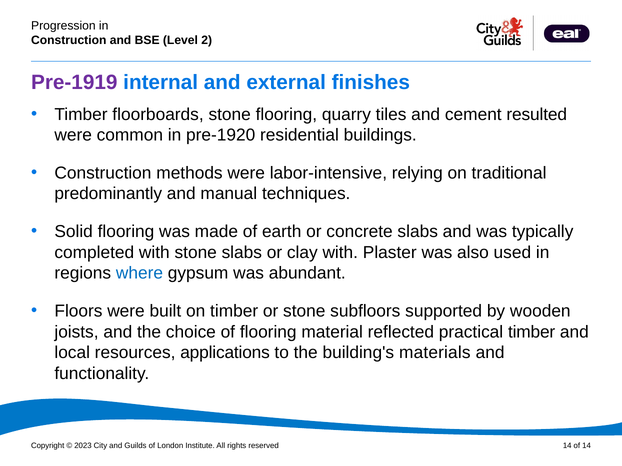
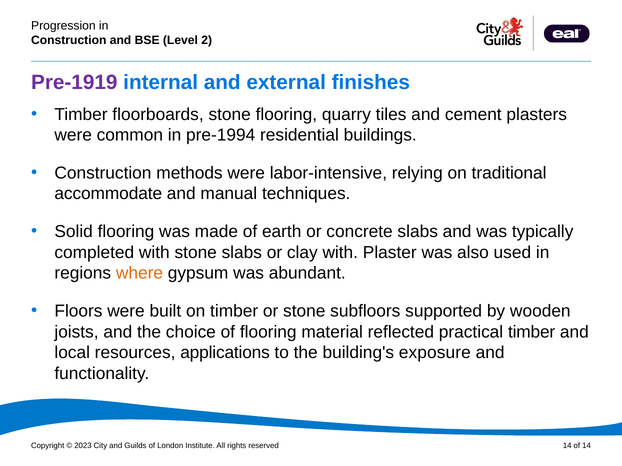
resulted: resulted -> plasters (537, 114)
pre-1920: pre-1920 -> pre-1994 (221, 135)
predominantly: predominantly -> accommodate (108, 194)
where colour: blue -> orange (139, 273)
materials: materials -> exposure (435, 353)
